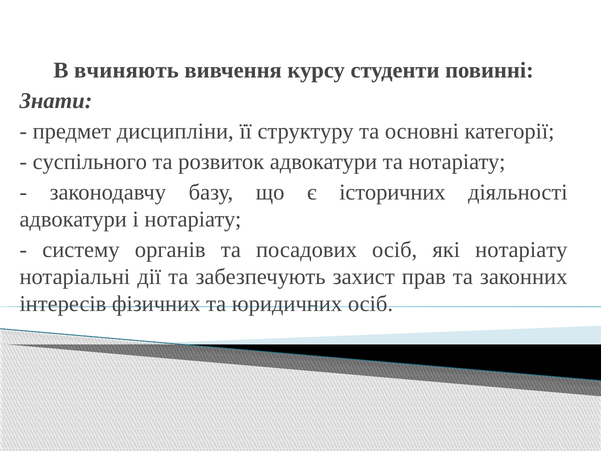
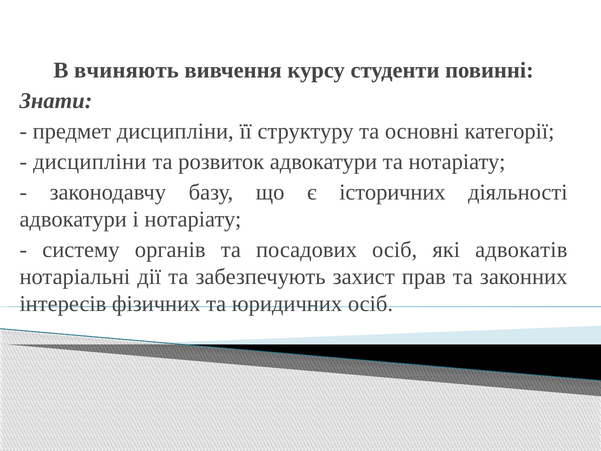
суспільного: суспільного -> дисципліни (90, 162)
які нотаріату: нотаріату -> адвокатів (521, 249)
